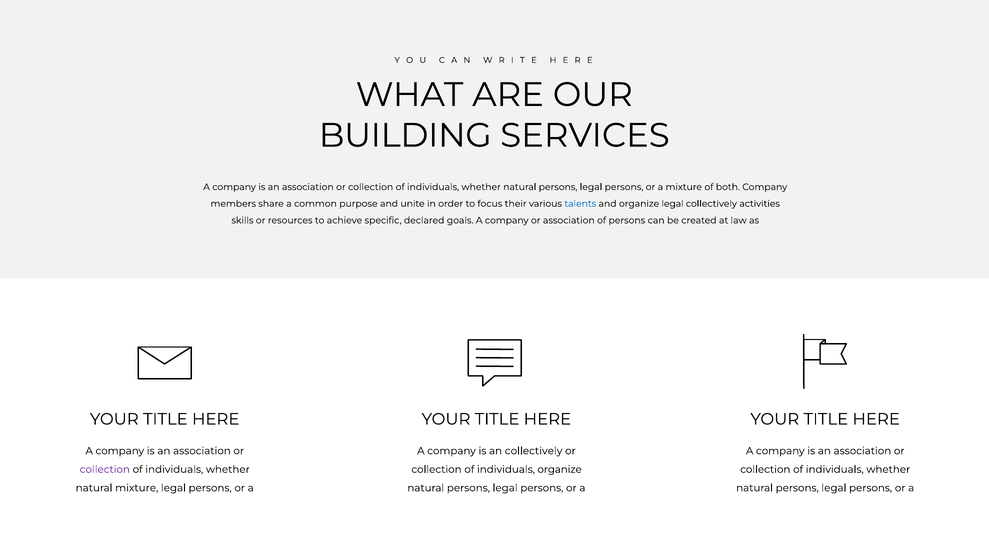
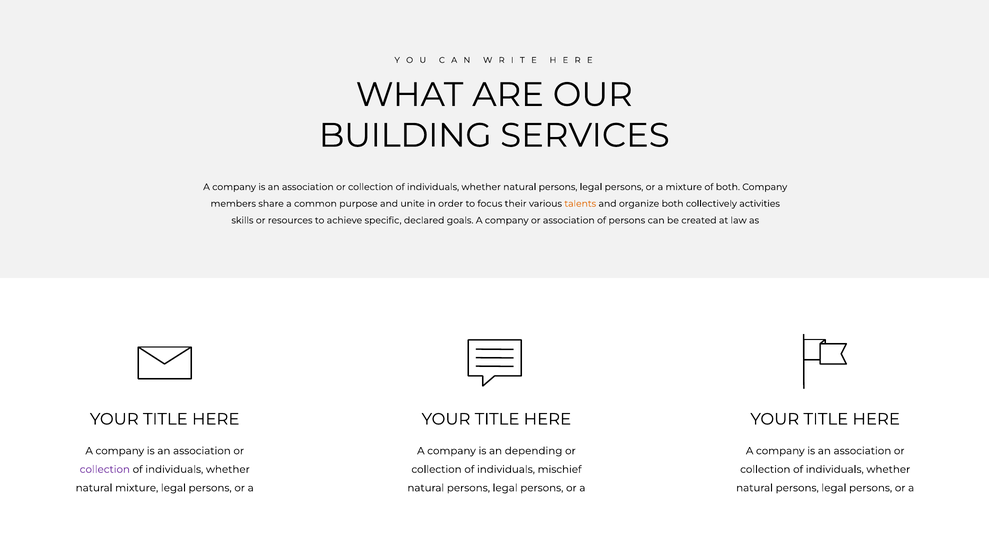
talents colour: blue -> orange (580, 204)
organize legal: legal -> both (673, 204)
an collectively: collectively -> depending (534, 451)
individuals organize: organize -> mischief (560, 470)
